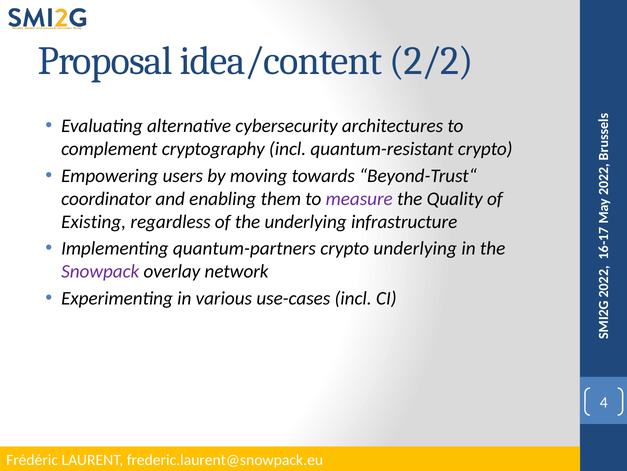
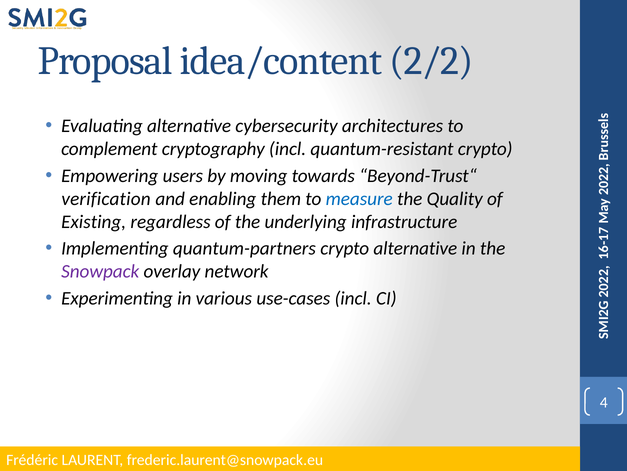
coordinator: coordinator -> verification (106, 198)
measure colour: purple -> blue (359, 198)
crypto underlying: underlying -> alternative (415, 248)
